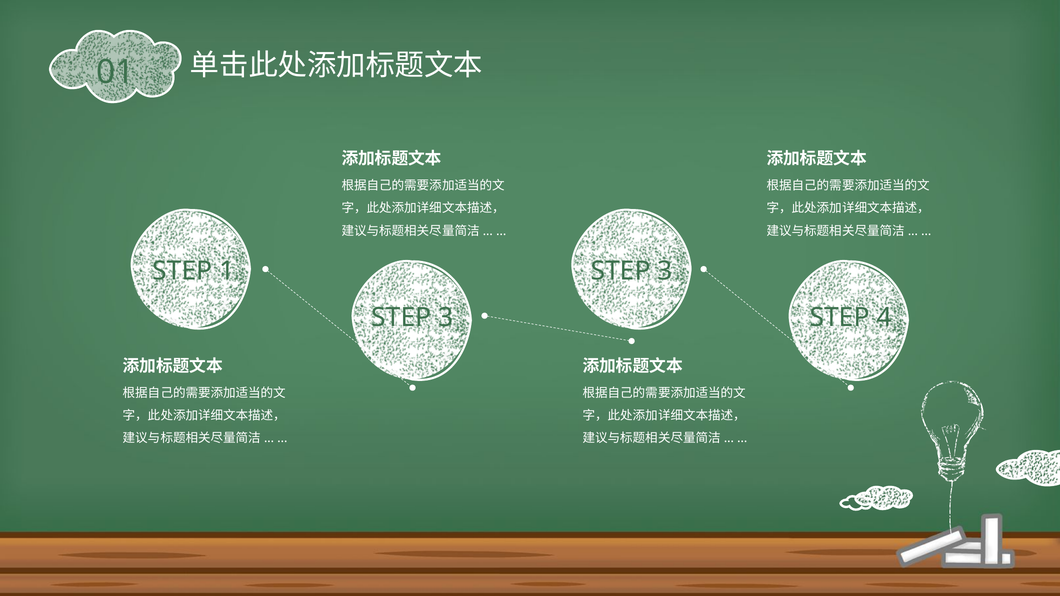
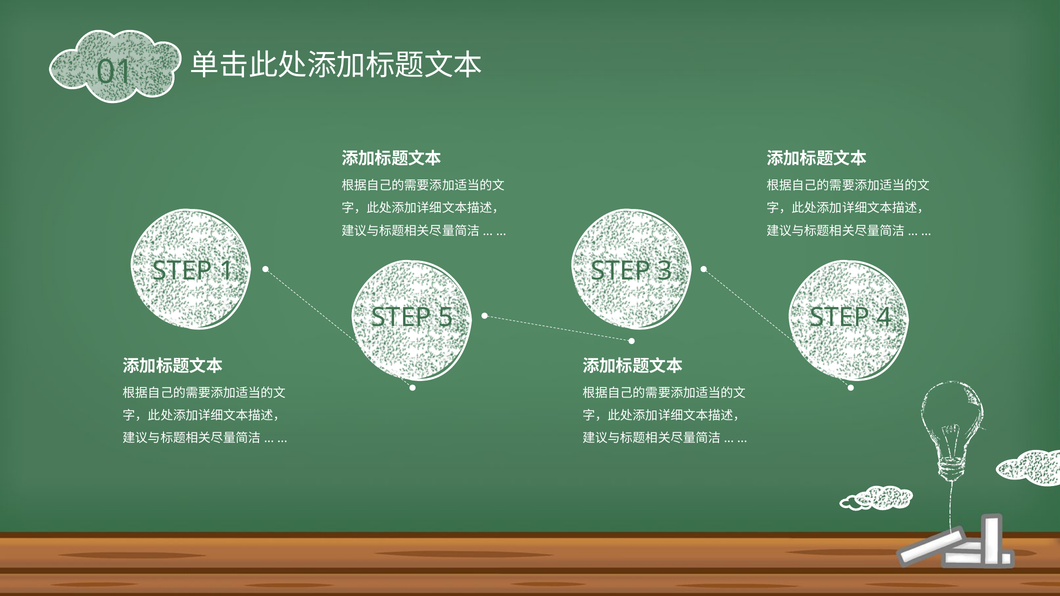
3: 3 -> 5 (446, 318)
